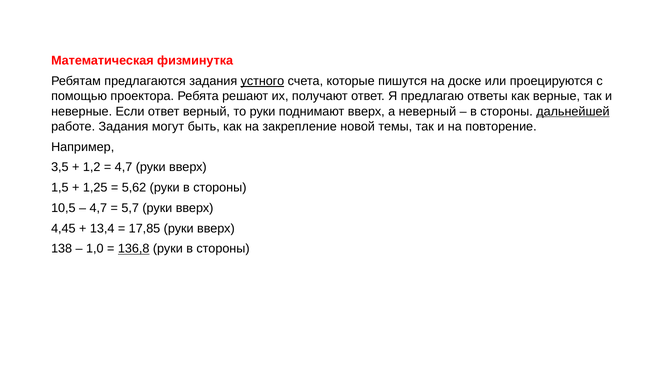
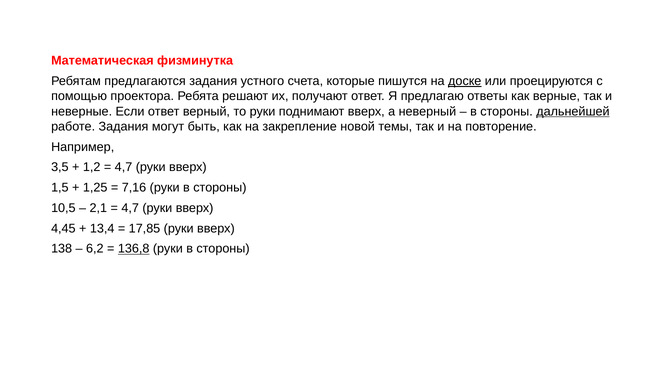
устного underline: present -> none (262, 81)
доске underline: none -> present (465, 81)
5,62: 5,62 -> 7,16 (134, 188)
4,7: 4,7 -> 2,1 (98, 208)
5,7: 5,7 -> 4,7 (130, 208)
1,0: 1,0 -> 6,2 (95, 249)
